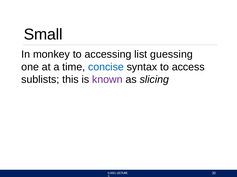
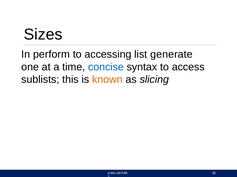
Small: Small -> Sizes (43, 35)
monkey: monkey -> perform (51, 55)
guessing: guessing -> generate (171, 55)
known colour: purple -> orange (107, 80)
